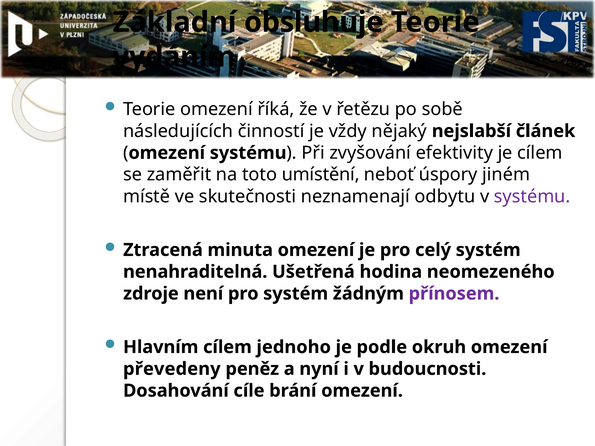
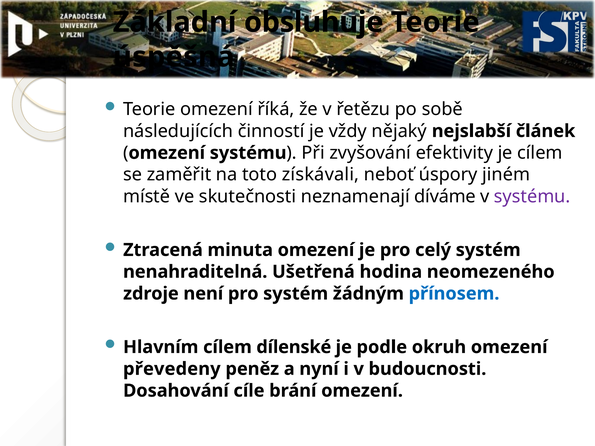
vydáním: vydáním -> úspěšná (174, 57)
umístění: umístění -> získávali (320, 175)
odbytu: odbytu -> díváme (445, 197)
přínosem colour: purple -> blue (454, 294)
jednoho: jednoho -> dílenské (294, 347)
